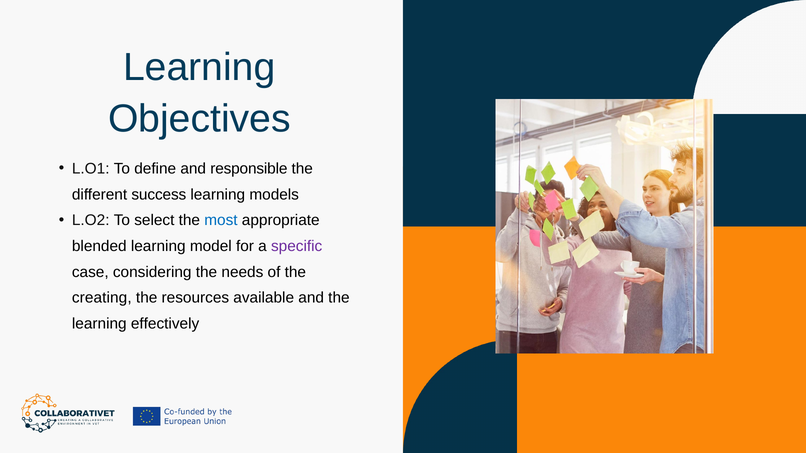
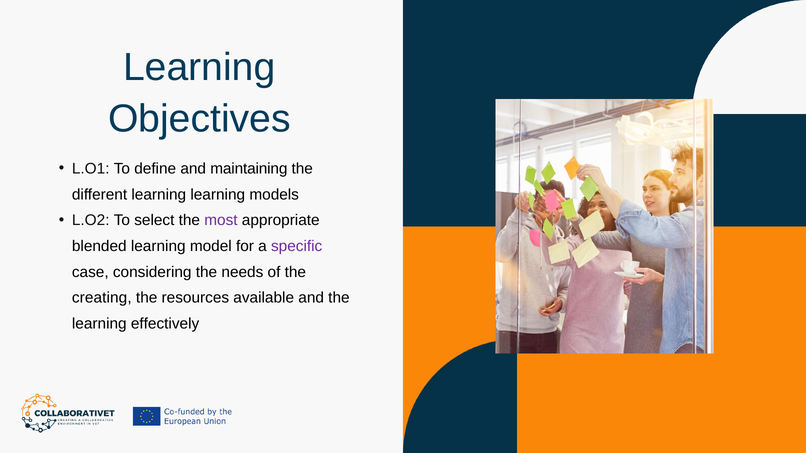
responsible: responsible -> maintaining (249, 169)
different success: success -> learning (159, 195)
most colour: blue -> purple (221, 221)
